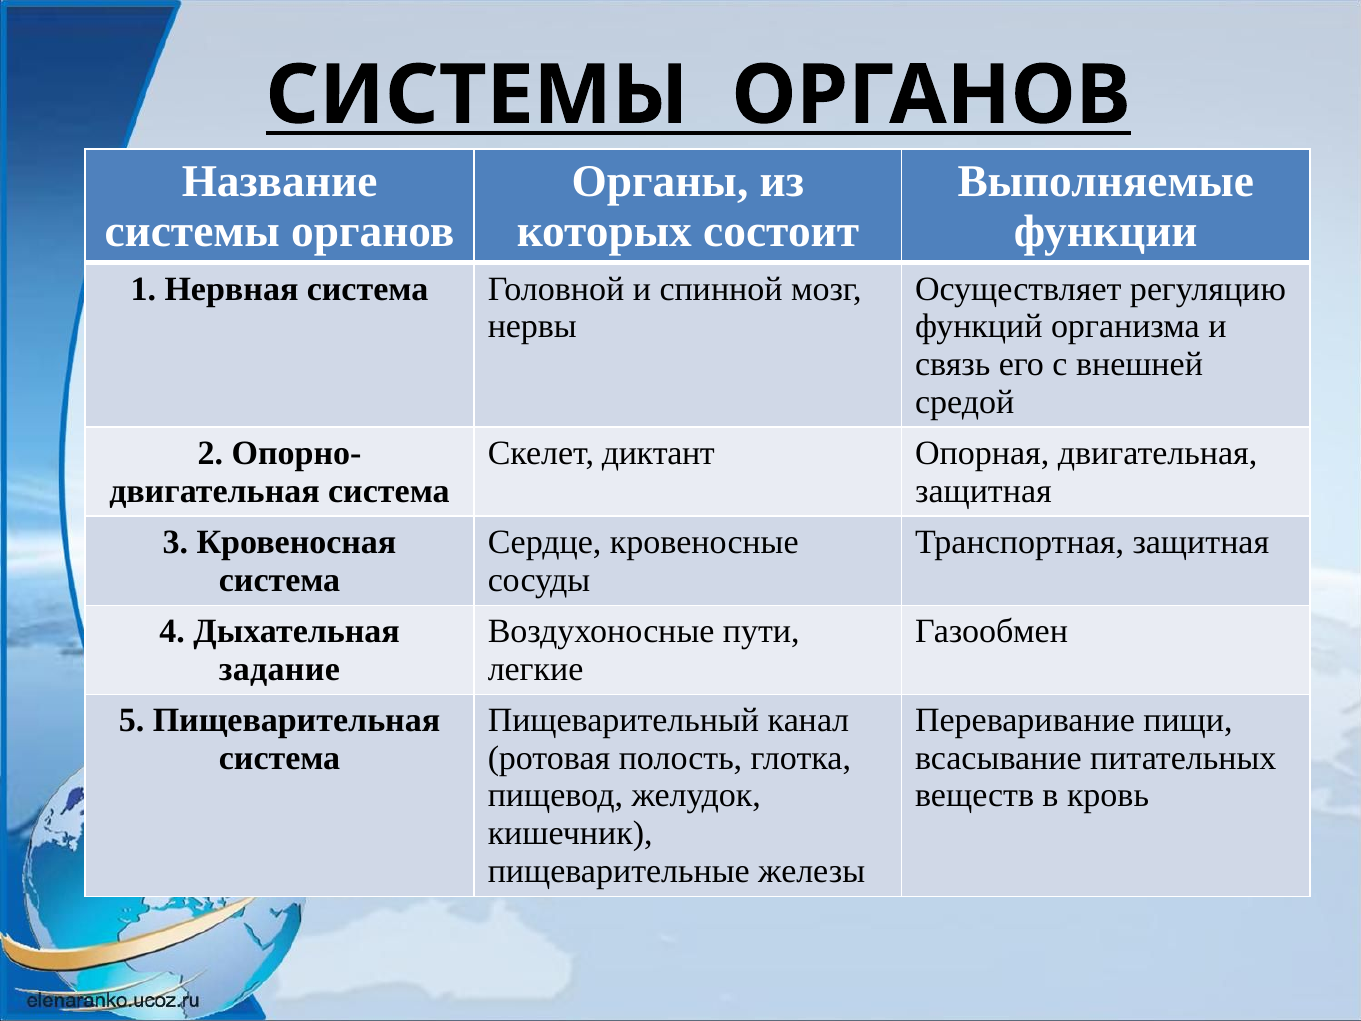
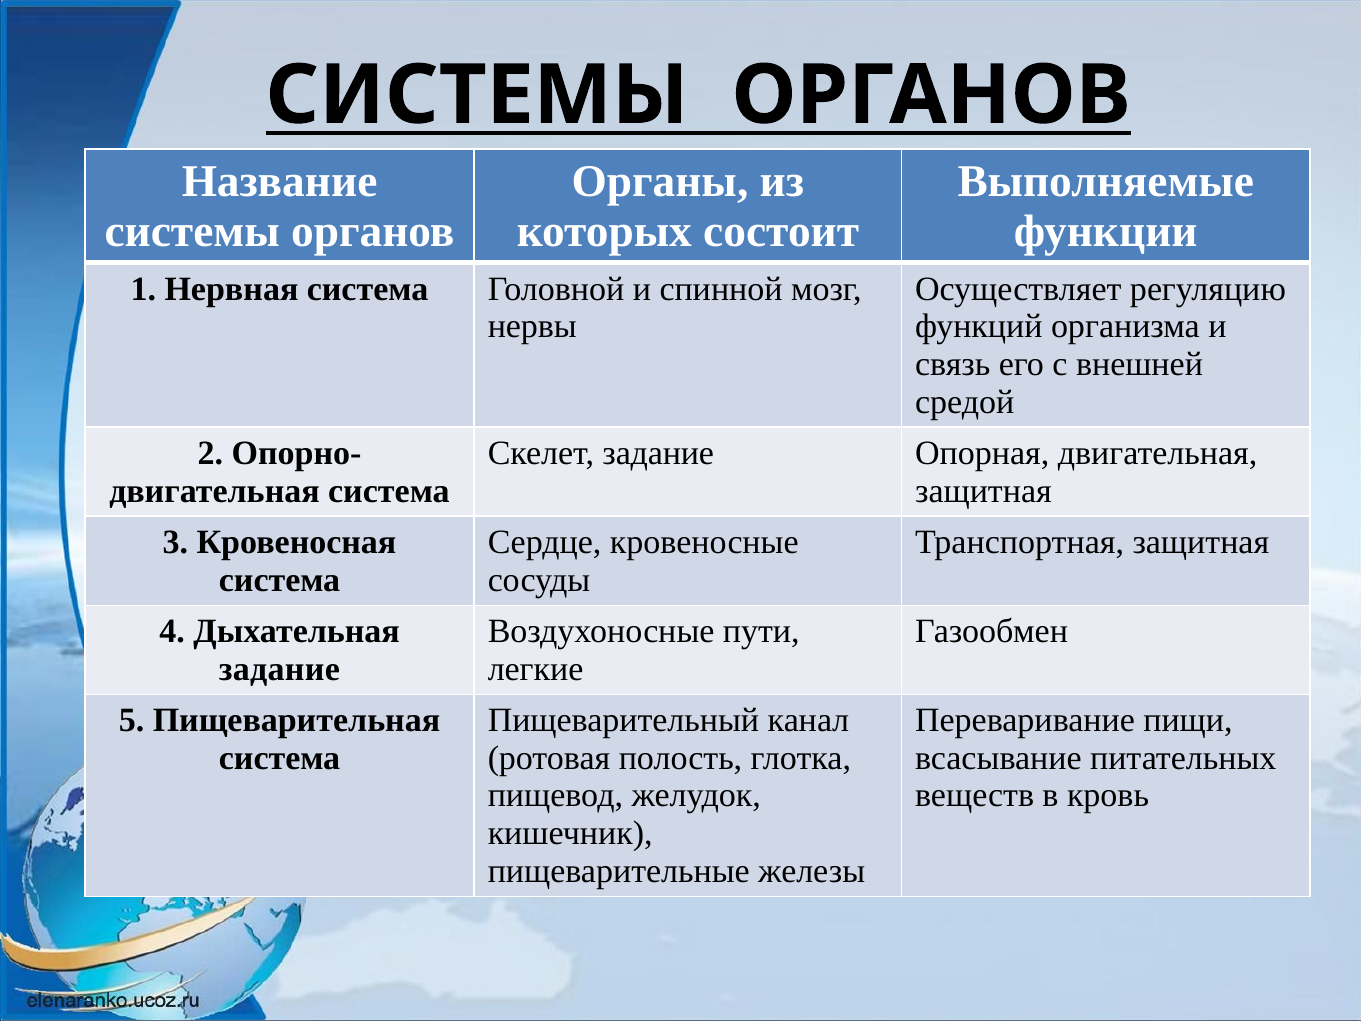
Скелет диктант: диктант -> задание (658, 453)
